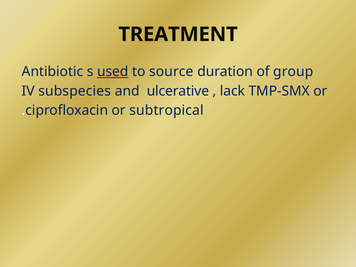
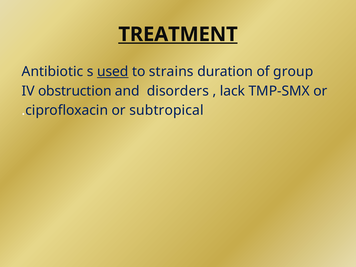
TREATMENT underline: none -> present (178, 34)
source: source -> strains (171, 72)
subspecies: subspecies -> obstruction (75, 91)
ulcerative: ulcerative -> disorders (178, 91)
